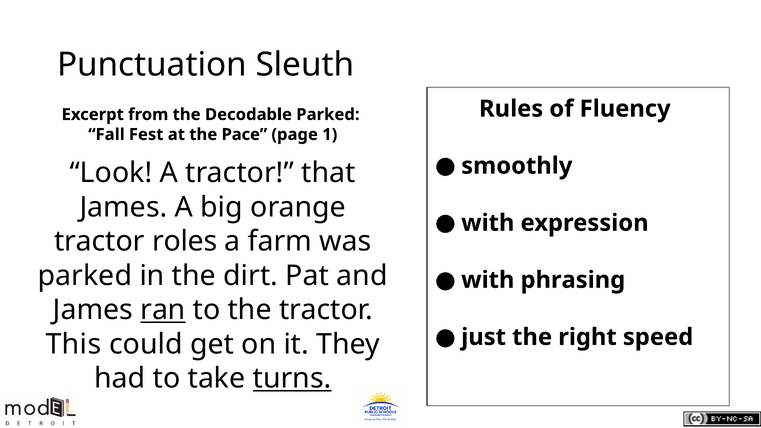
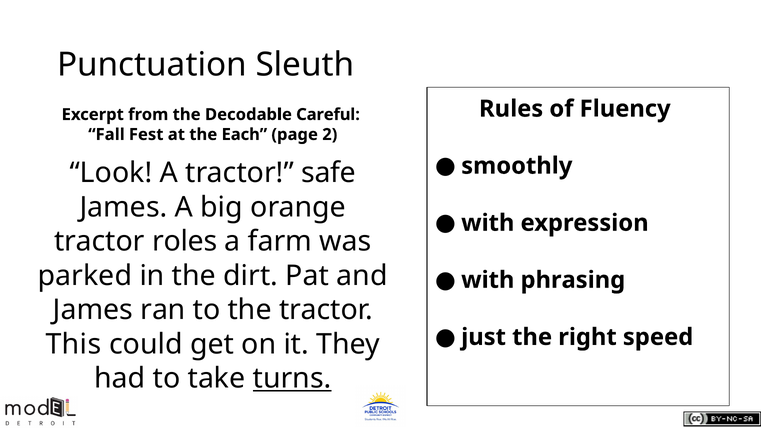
Decodable Parked: Parked -> Careful (328, 115)
Pace: Pace -> Each (244, 135)
1: 1 -> 2 (330, 135)
that: that -> safe (329, 173)
ran underline: present -> none (163, 310)
